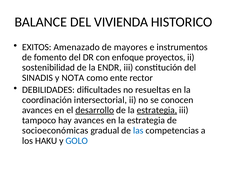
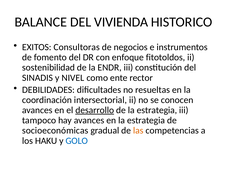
Amenazado: Amenazado -> Consultoras (77, 47)
mayores: mayores -> negocios (131, 47)
proyectos: proyectos -> fitotoldos (166, 57)
NOTA: NOTA -> NIVEL (73, 78)
estrategia underline: present -> none (157, 110)
las colour: blue -> orange (138, 131)
